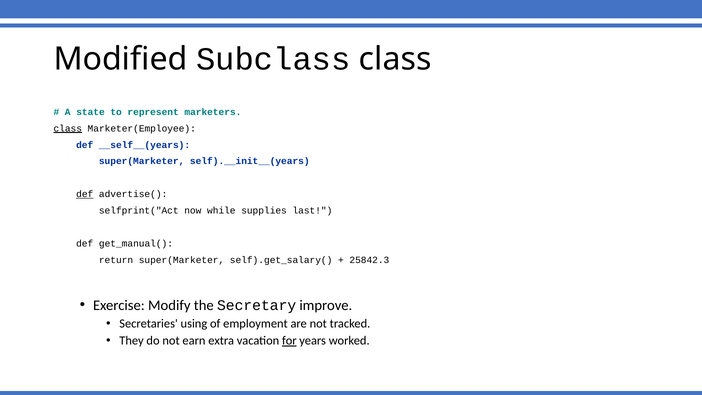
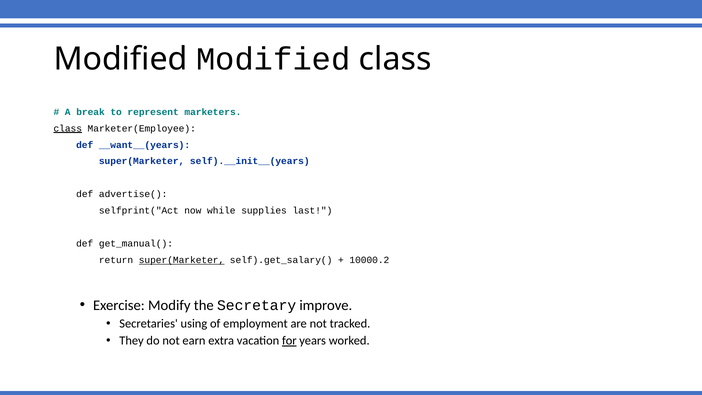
Modified Subclass: Subclass -> Modified (273, 59)
state: state -> break (91, 112)
__self__(years: __self__(years -> __want__(years (145, 145)
def underline: present -> none (85, 194)
super(Marketer underline: none -> present (182, 260)
25842.3: 25842.3 -> 10000.2 (369, 260)
